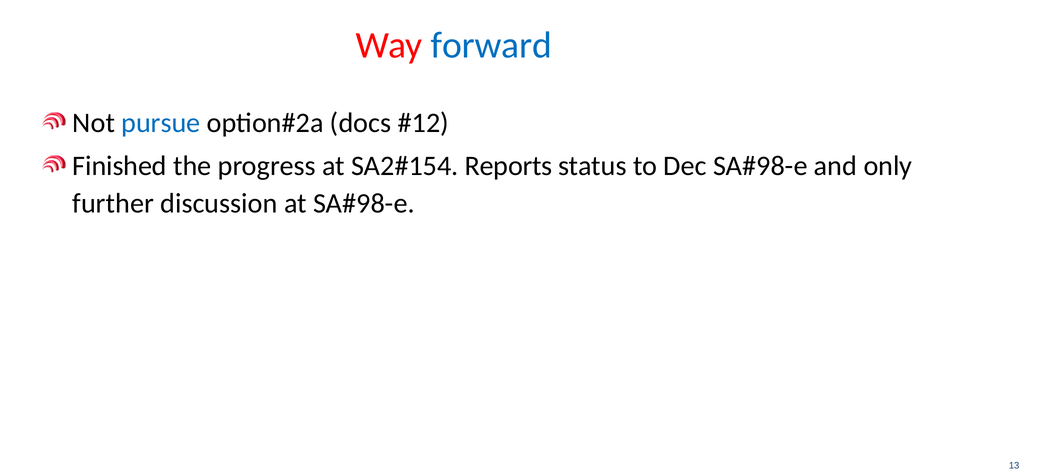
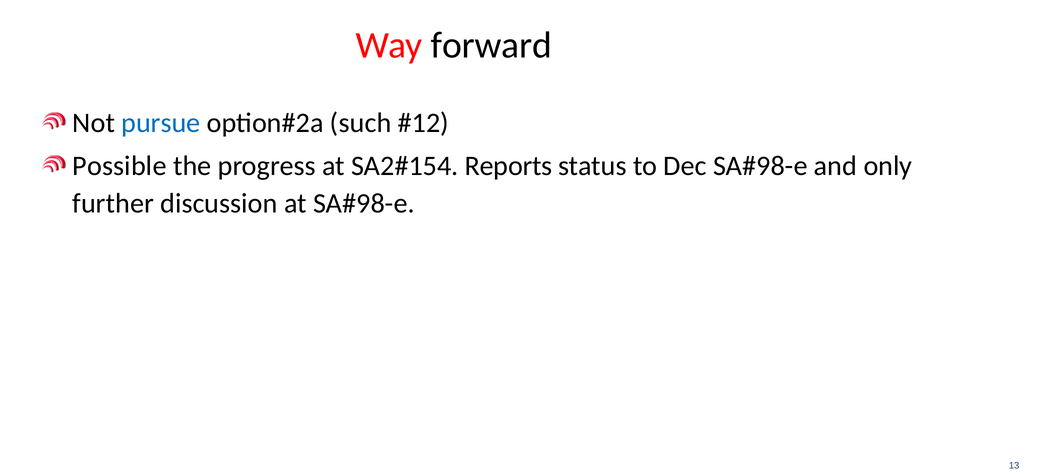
forward colour: blue -> black (491, 45)
docs: docs -> such (361, 123)
Finished: Finished -> Possible (120, 166)
